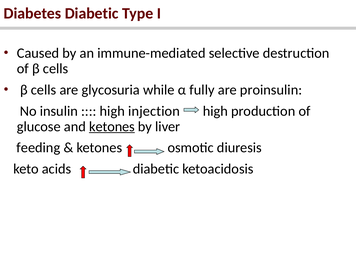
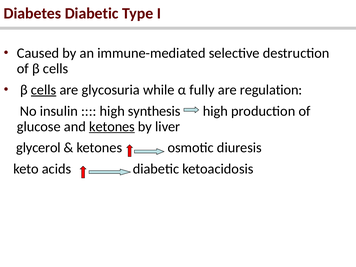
cells underline: none -> present (44, 90)
proinsulin: proinsulin -> regulation (271, 90)
injection: injection -> synthesis (154, 111)
feeding: feeding -> glycerol (38, 148)
